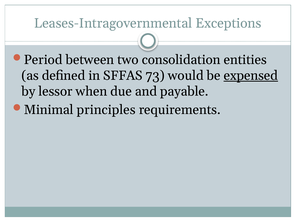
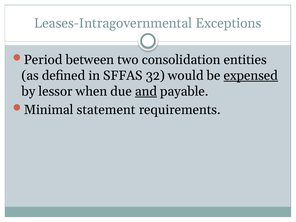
73: 73 -> 32 (155, 75)
and underline: none -> present (146, 91)
principles: principles -> statement (106, 110)
